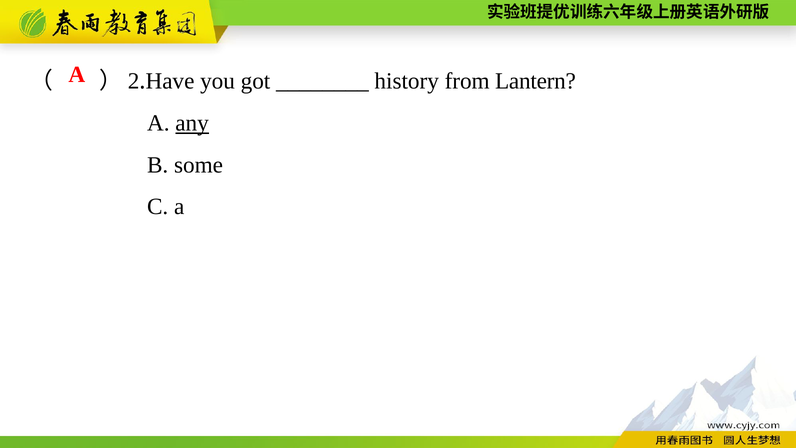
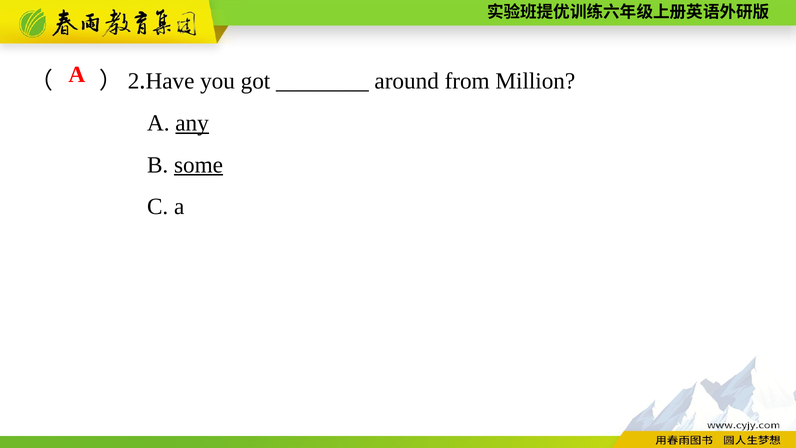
history: history -> around (407, 81)
Lantern: Lantern -> Million (535, 81)
some underline: none -> present (198, 165)
